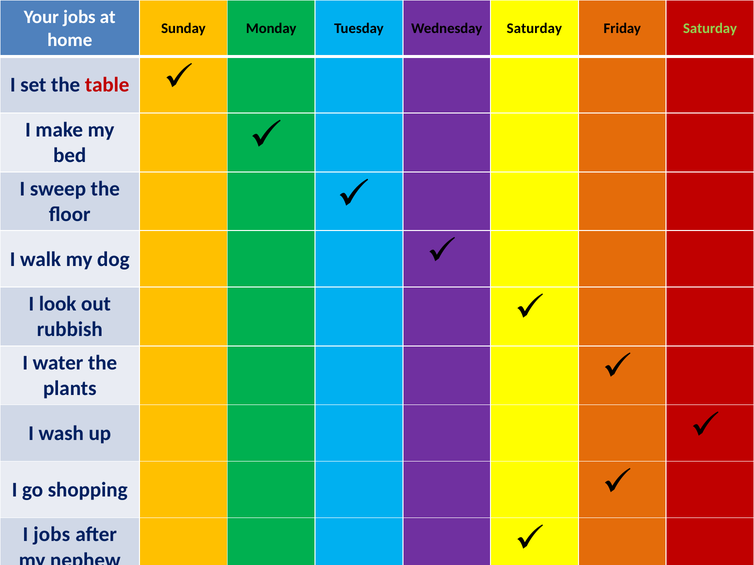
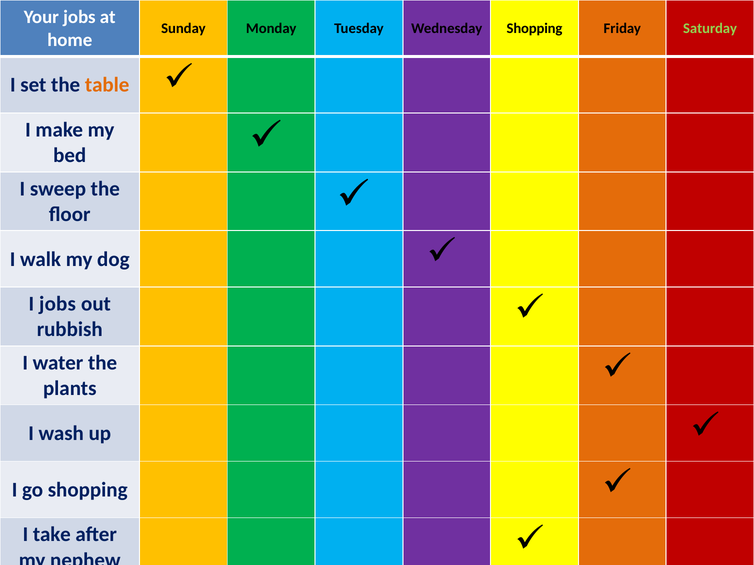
Wednesday Saturday: Saturday -> Shopping (535, 28)
table colour: red -> orange (107, 85)
I look: look -> jobs (57, 304)
I jobs: jobs -> take (52, 535)
